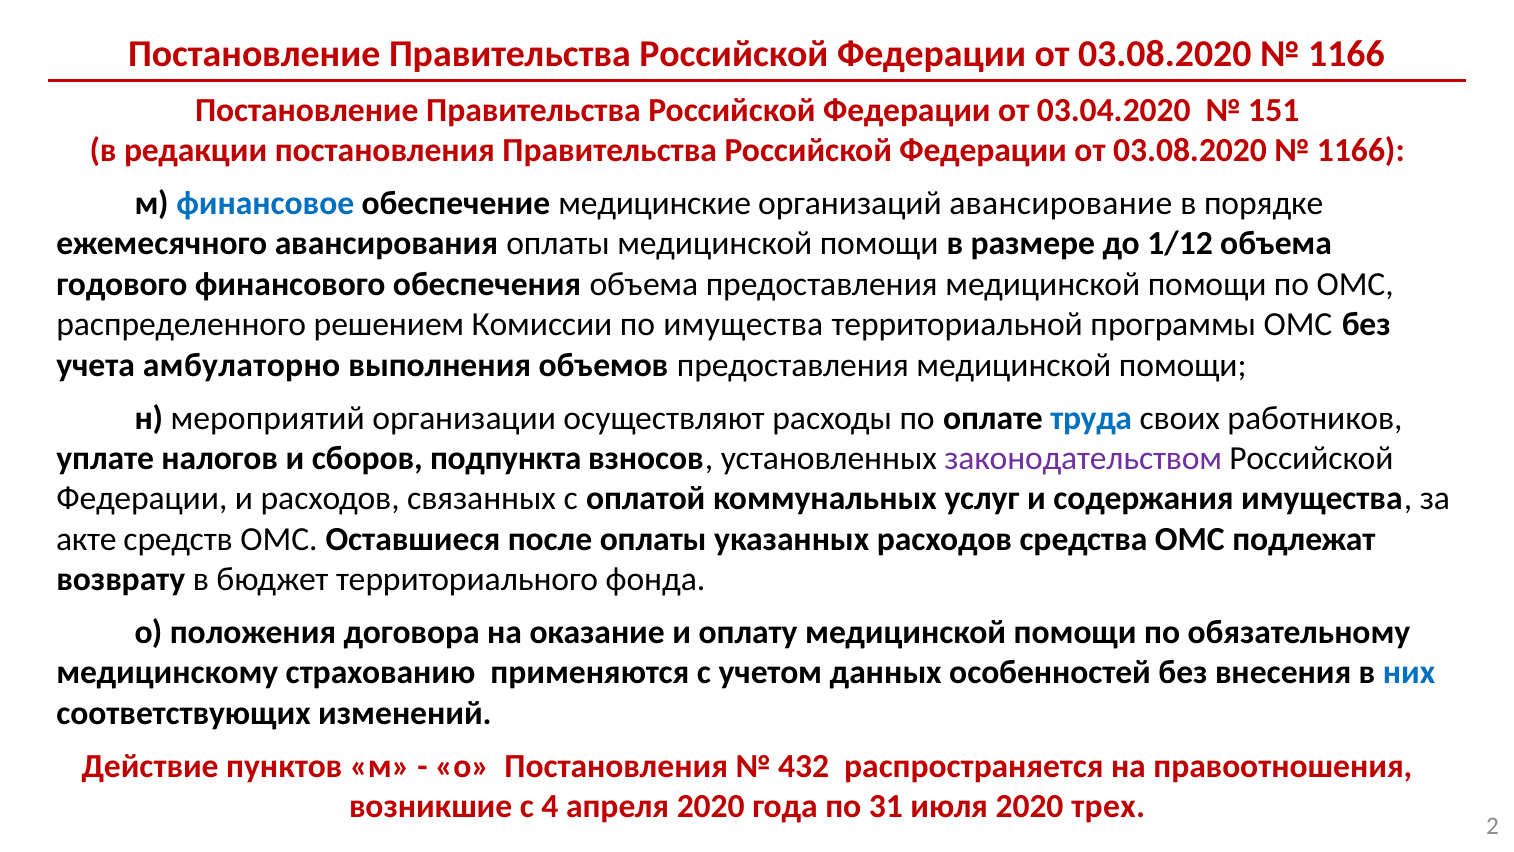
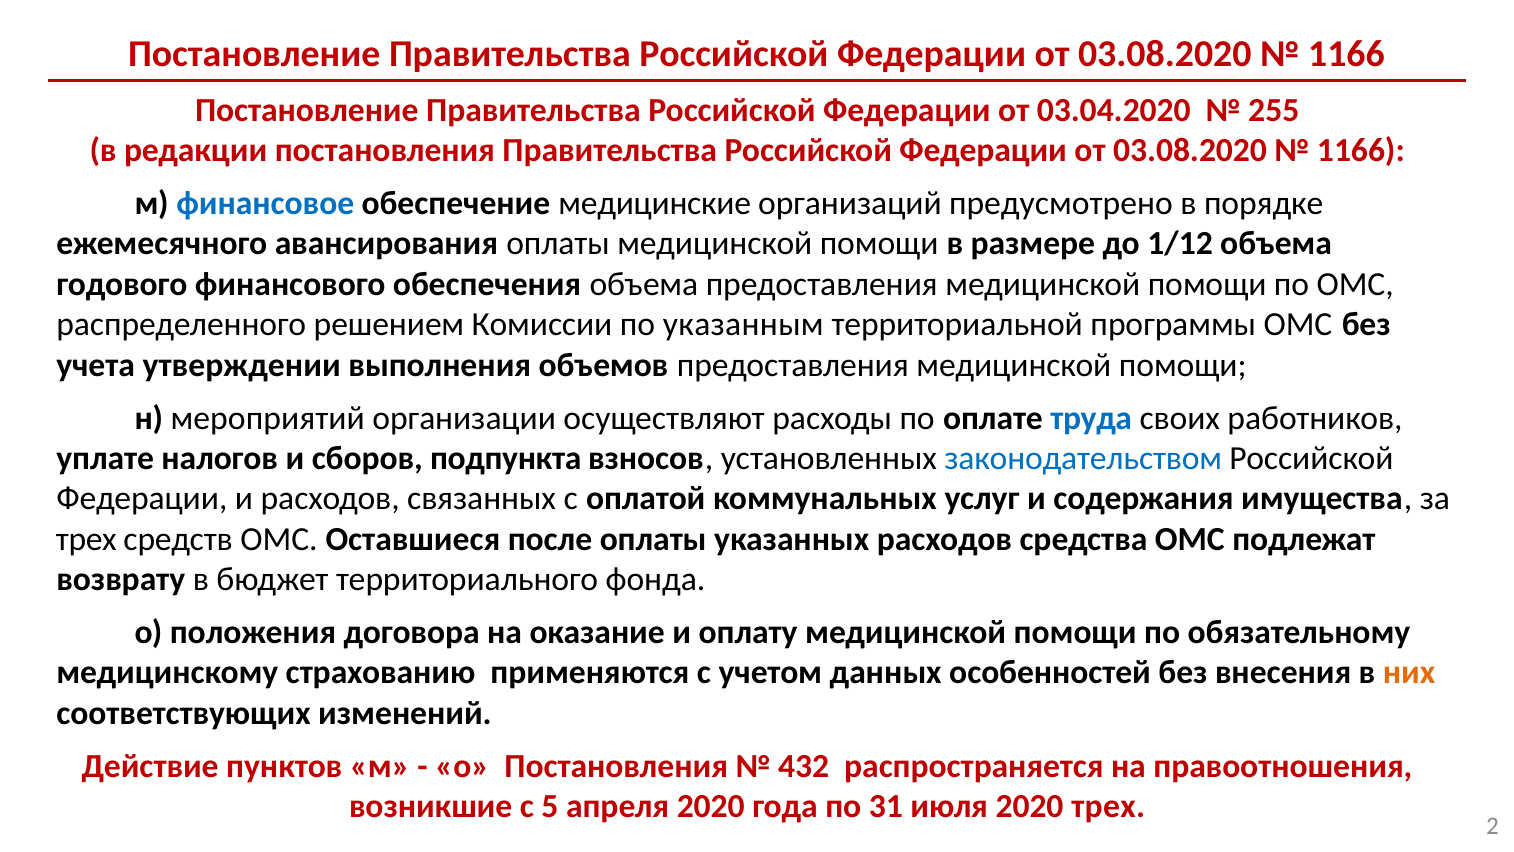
151: 151 -> 255 (1274, 110)
авансирование: авансирование -> предусмотрено (1061, 203)
по имущества: имущества -> указанным (743, 324)
амбулаторно: амбулаторно -> утверждении (242, 365)
законодательством colour: purple -> blue (1083, 458)
акте: акте -> трех (86, 539)
них colour: blue -> orange (1409, 673)
4: 4 -> 5 (550, 806)
